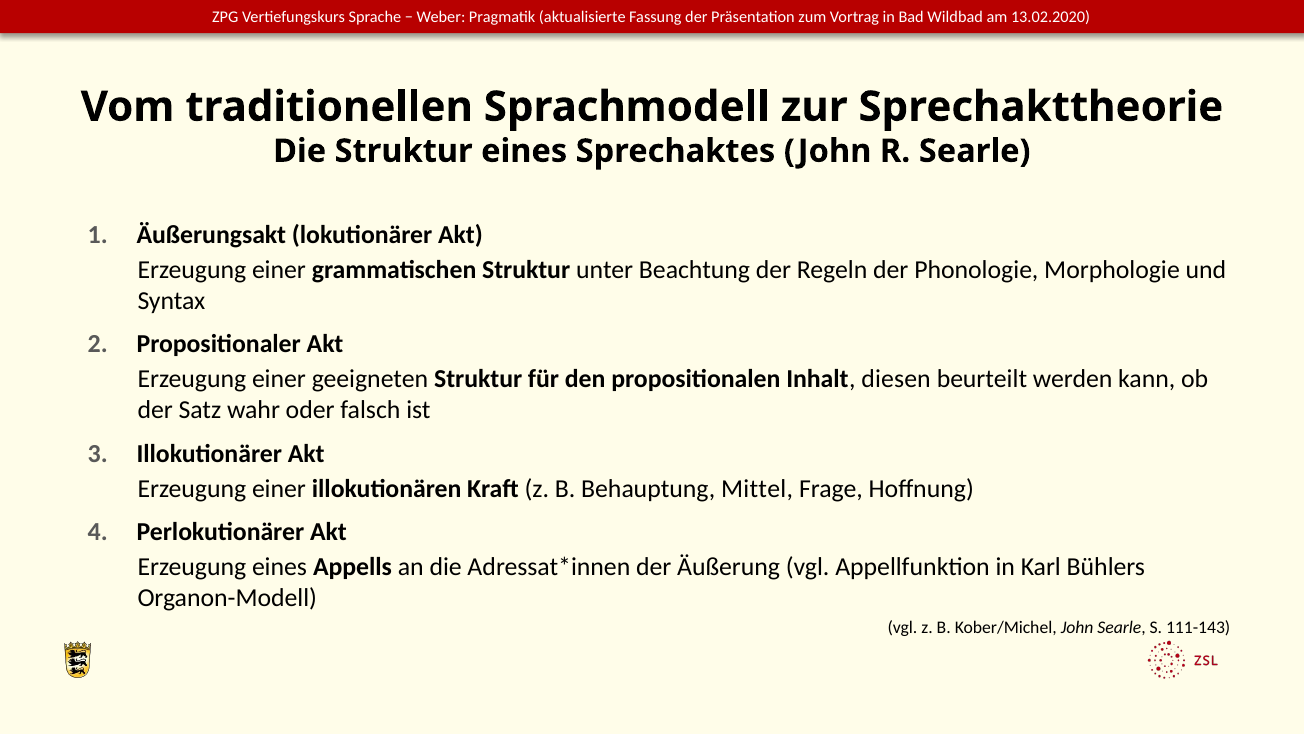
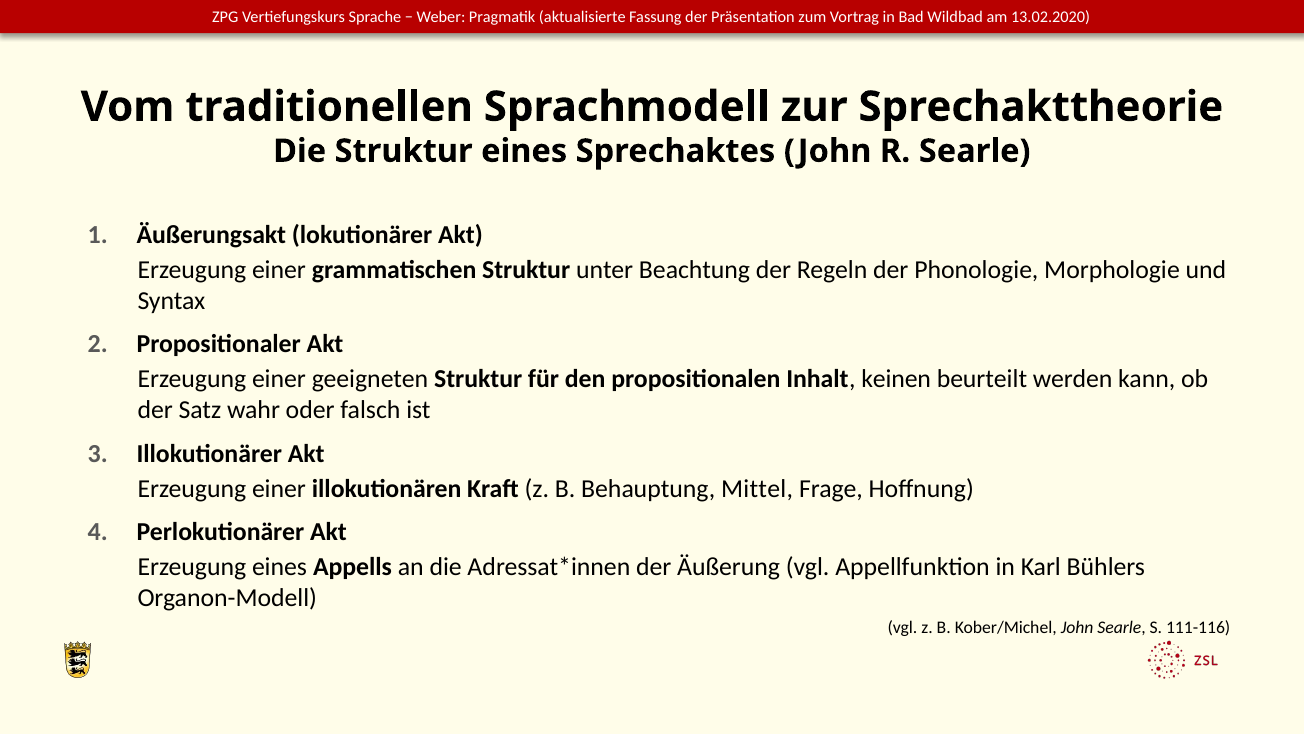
diesen: diesen -> keinen (896, 379)
111-143: 111-143 -> 111-116 (1198, 627)
